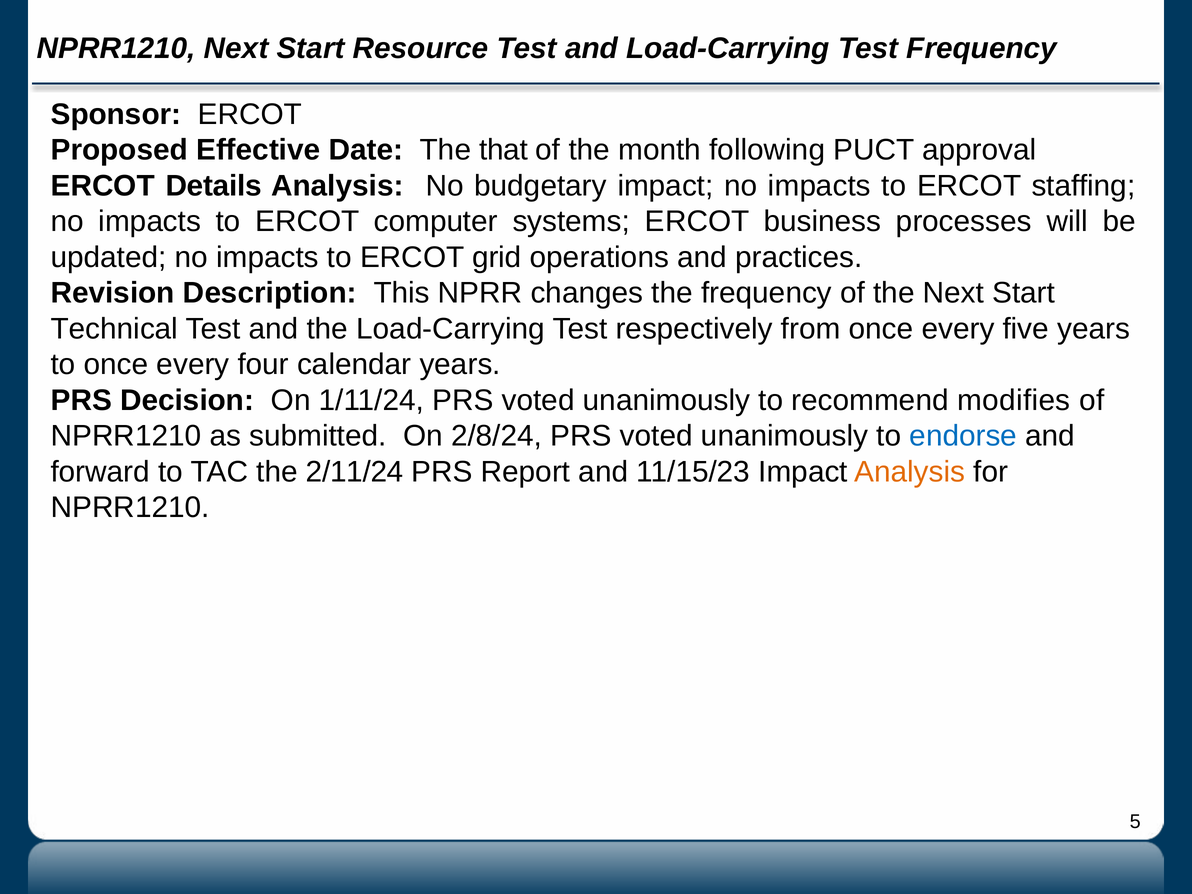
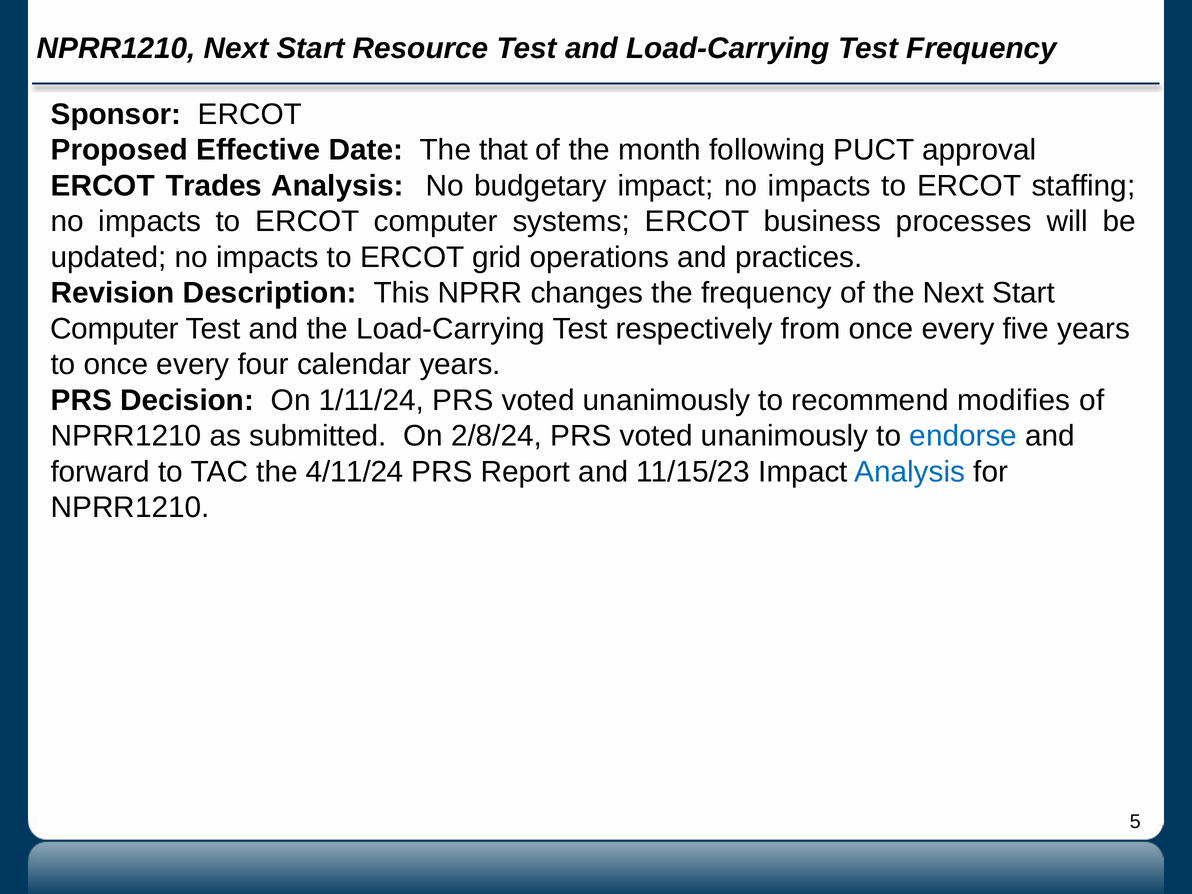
Details: Details -> Trades (214, 186)
Technical: Technical -> Computer (115, 329)
2/11/24: 2/11/24 -> 4/11/24 (355, 472)
Analysis colour: orange -> blue (910, 472)
